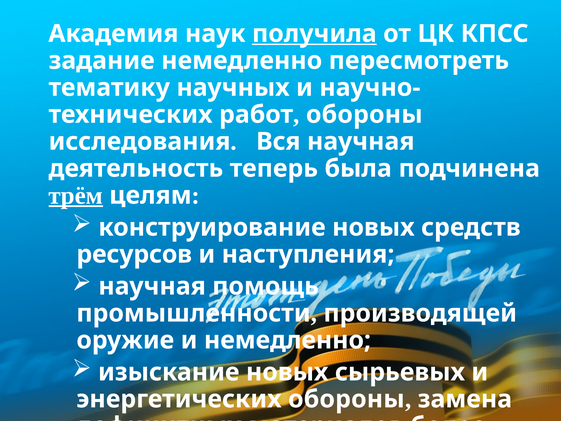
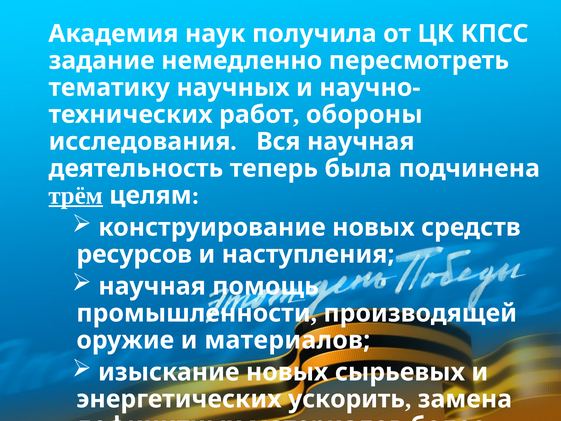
получила underline: present -> none (314, 34)
и немедленно: немедленно -> материалов (287, 340)
энергетических обороны: обороны -> ускорить (347, 399)
